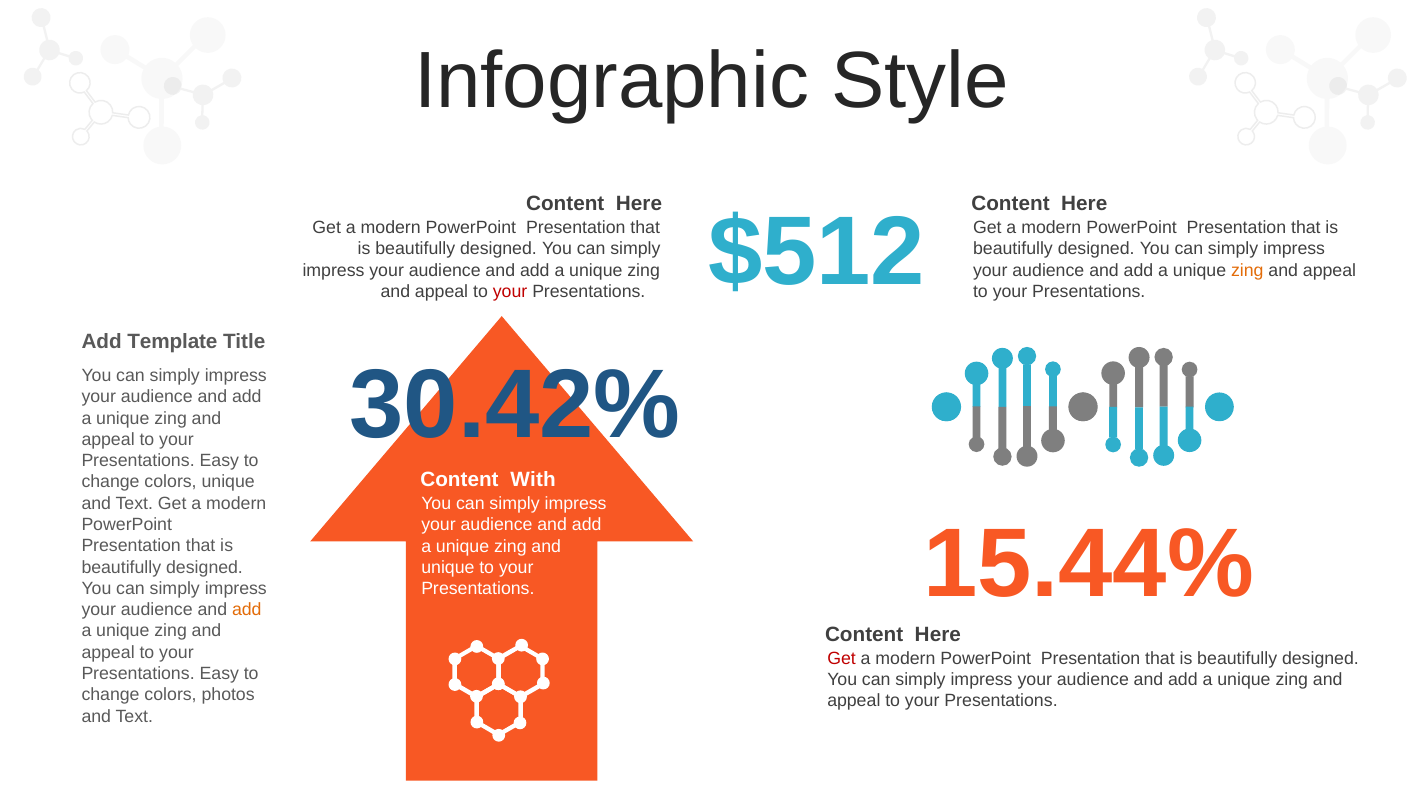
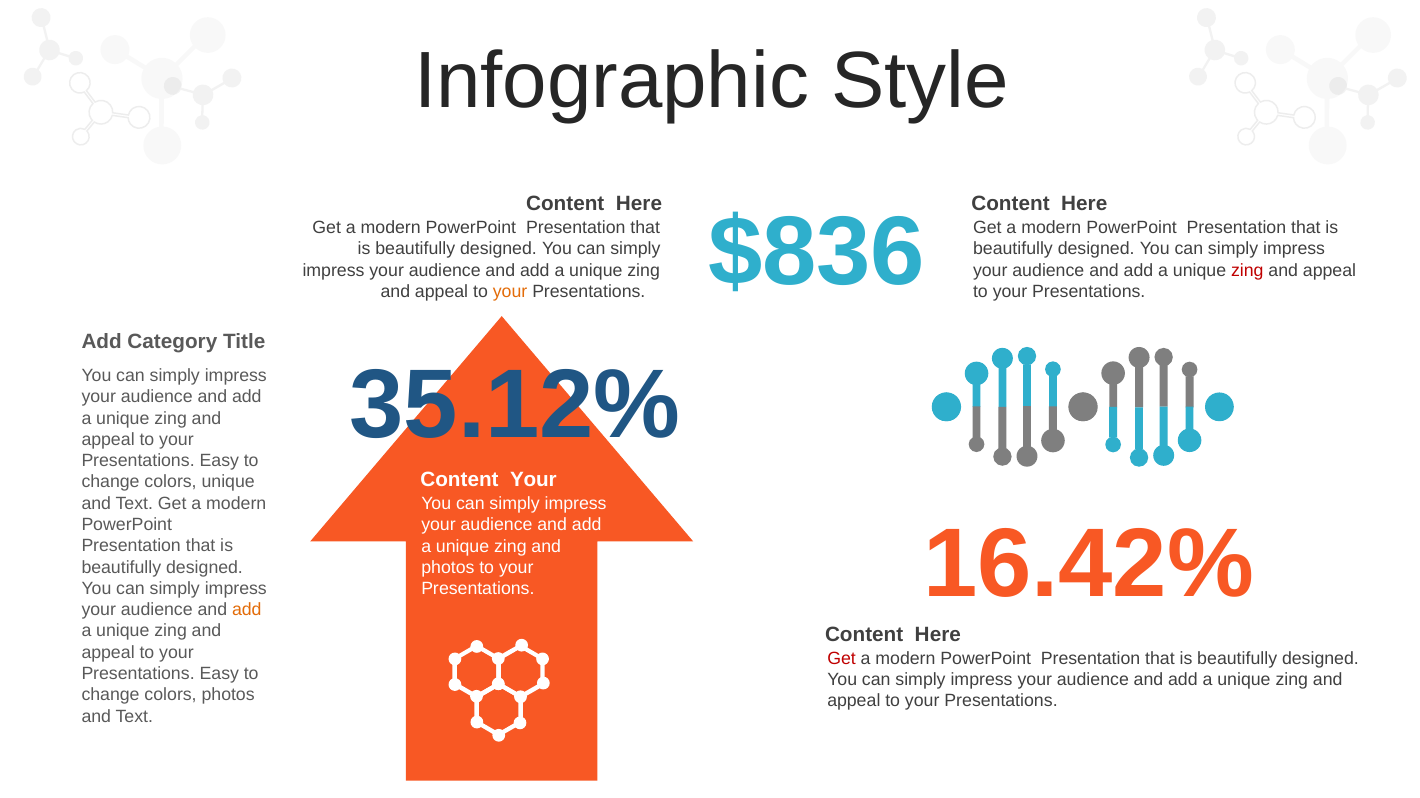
$512: $512 -> $836 (817, 252)
zing colour: orange -> red (1247, 270)
your colour: red -> orange (510, 292)
Template: Template -> Category (172, 342)
30.42%: 30.42% -> 35.12% (515, 405)
Content With: With -> Your (533, 480)
unique: unique -> photos (448, 568)
15.44%: 15.44% -> 16.42% (1088, 565)
